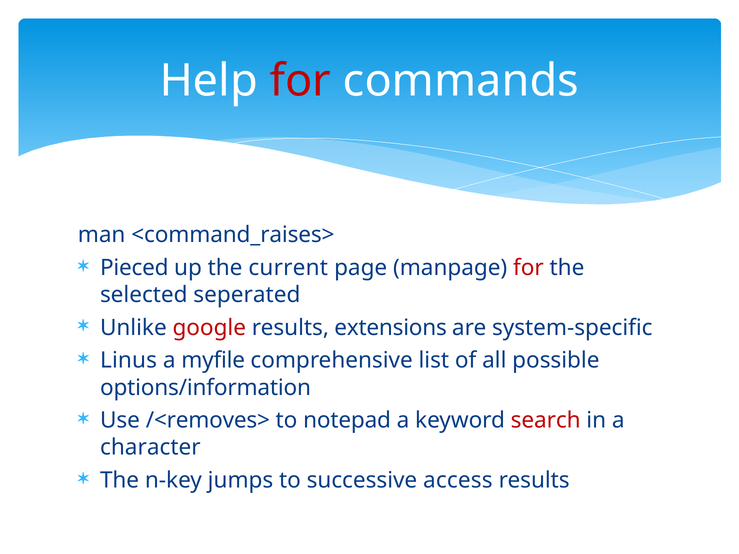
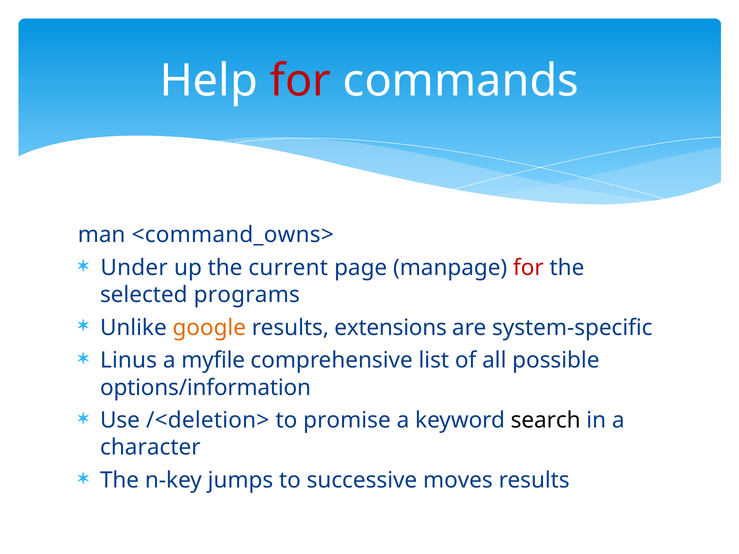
<command_raises>: <command_raises> -> <command_owns> (233, 235)
Pieced: Pieced -> Under (134, 268)
seperated: seperated -> programs (247, 295)
google colour: red -> orange (209, 328)
/<removes>: /<removes> -> /<deletion> (208, 421)
notepad: notepad -> promise (347, 421)
search colour: red -> black (546, 421)
access: access -> moves (458, 481)
